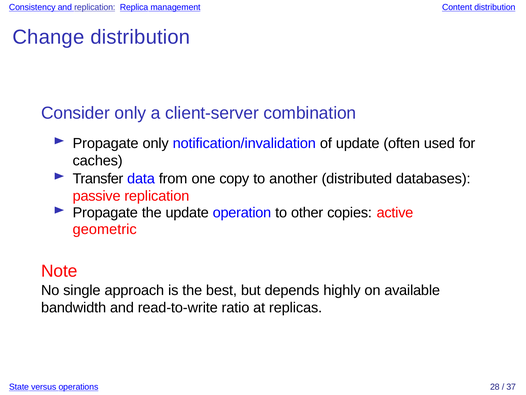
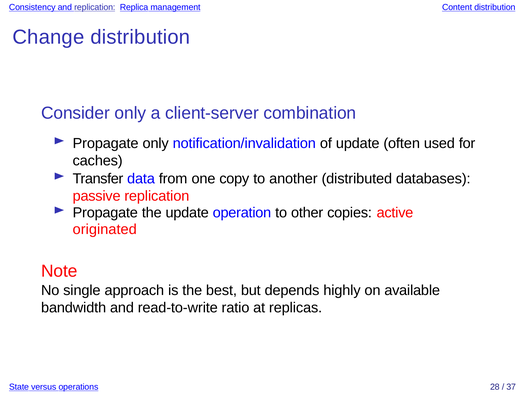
geometric: geometric -> originated (105, 229)
